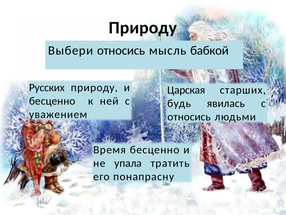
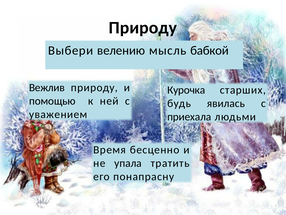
Выбери относись: относись -> велению (121, 50)
Русских: Русских -> Вежлив (47, 87)
Царская: Царская -> Курочка (186, 90)
бесценно: бесценно -> помощью (52, 101)
относись: относись -> приехала (189, 117)
